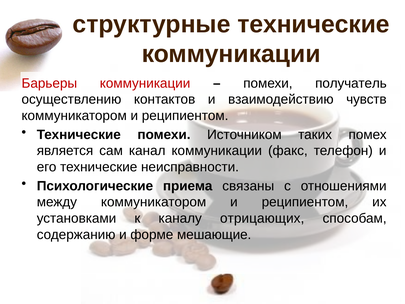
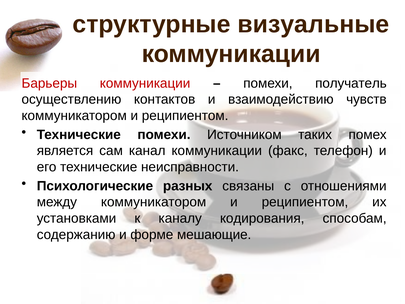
структурные технические: технические -> визуальные (313, 24)
приема: приема -> разных (188, 186)
отрицающих: отрицающих -> кодирования (262, 218)
